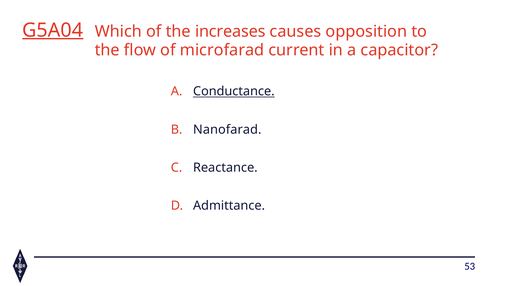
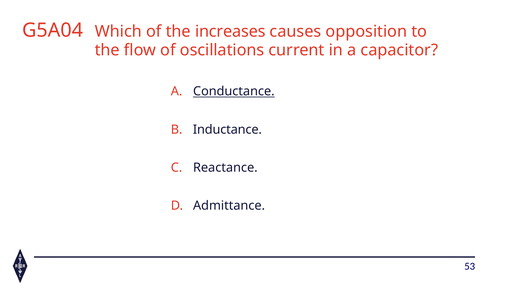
G5A04 underline: present -> none (53, 30)
microfarad: microfarad -> oscillations (222, 50)
Nanofarad: Nanofarad -> Inductance (227, 130)
